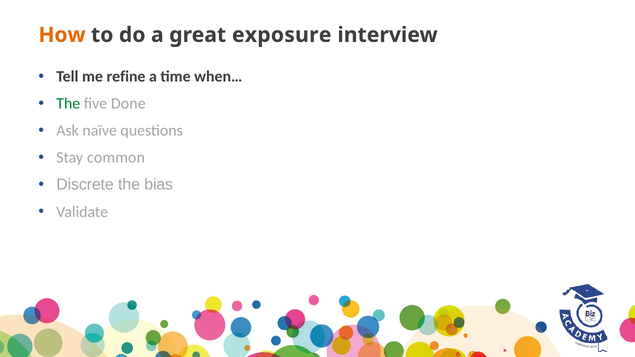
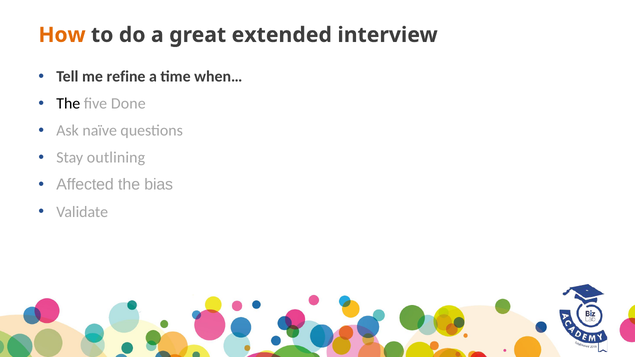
exposure: exposure -> extended (282, 35)
The colour: green -> black (68, 104)
common: common -> outlining (116, 158)
Discrete: Discrete -> Affected (85, 185)
